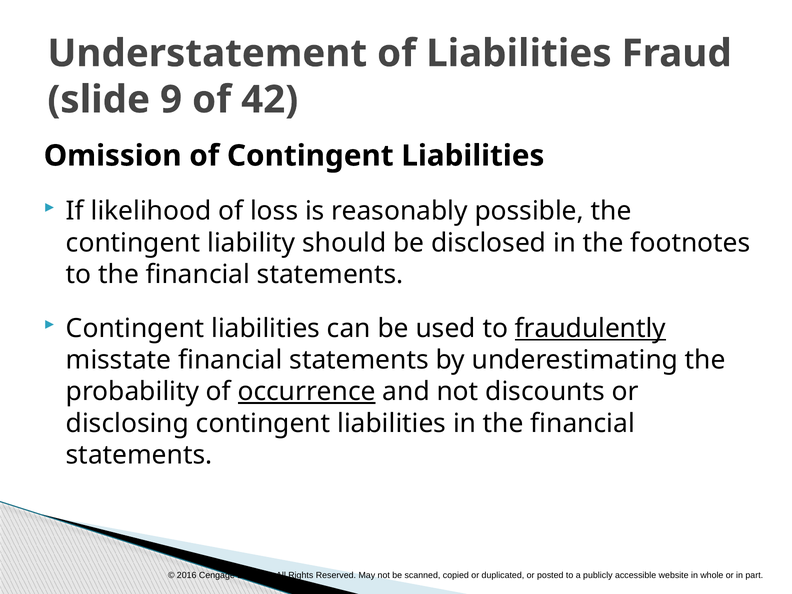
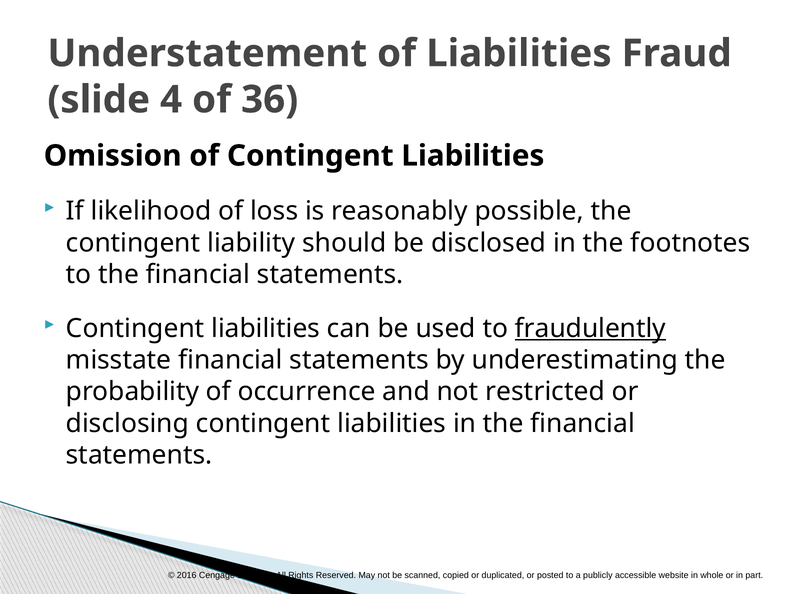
9: 9 -> 4 (171, 100)
42: 42 -> 36 (270, 100)
occurrence underline: present -> none (307, 392)
discounts: discounts -> restricted (545, 392)
